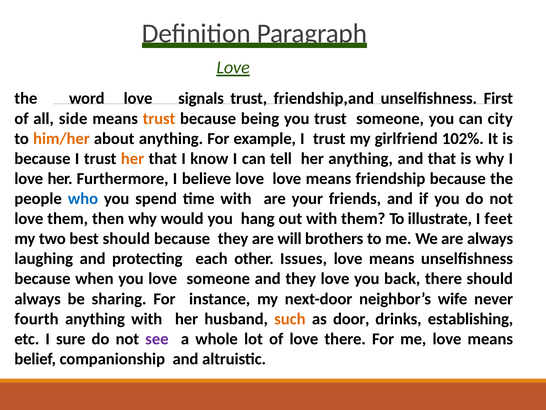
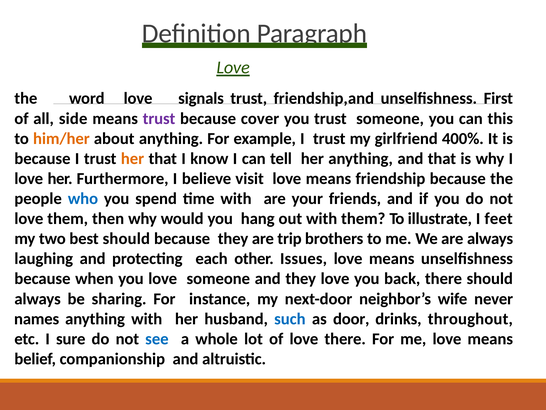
trust colour: orange -> purple (159, 118)
being: being -> cover (260, 118)
city: city -> this (500, 118)
102%: 102% -> 400% (463, 138)
believe love: love -> visit (250, 178)
will: will -> trip (290, 238)
fourth: fourth -> names (37, 318)
such colour: orange -> blue (290, 318)
establishing: establishing -> throughout (470, 318)
see colour: purple -> blue (157, 338)
